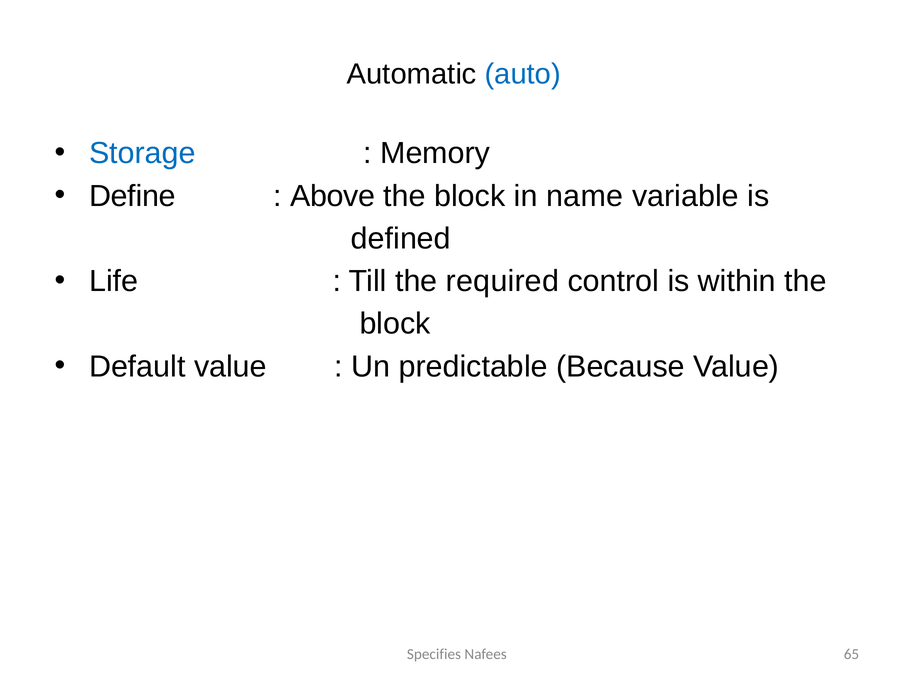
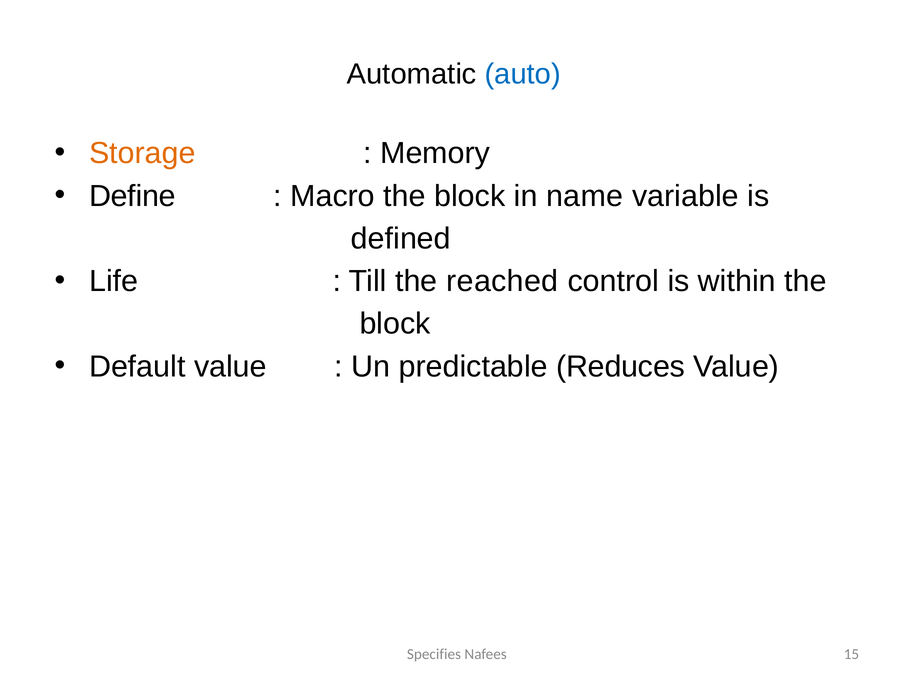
Storage colour: blue -> orange (142, 154)
Above: Above -> Macro (333, 196)
required: required -> reached (502, 281)
Because: Because -> Reduces (621, 367)
65: 65 -> 15 (851, 654)
